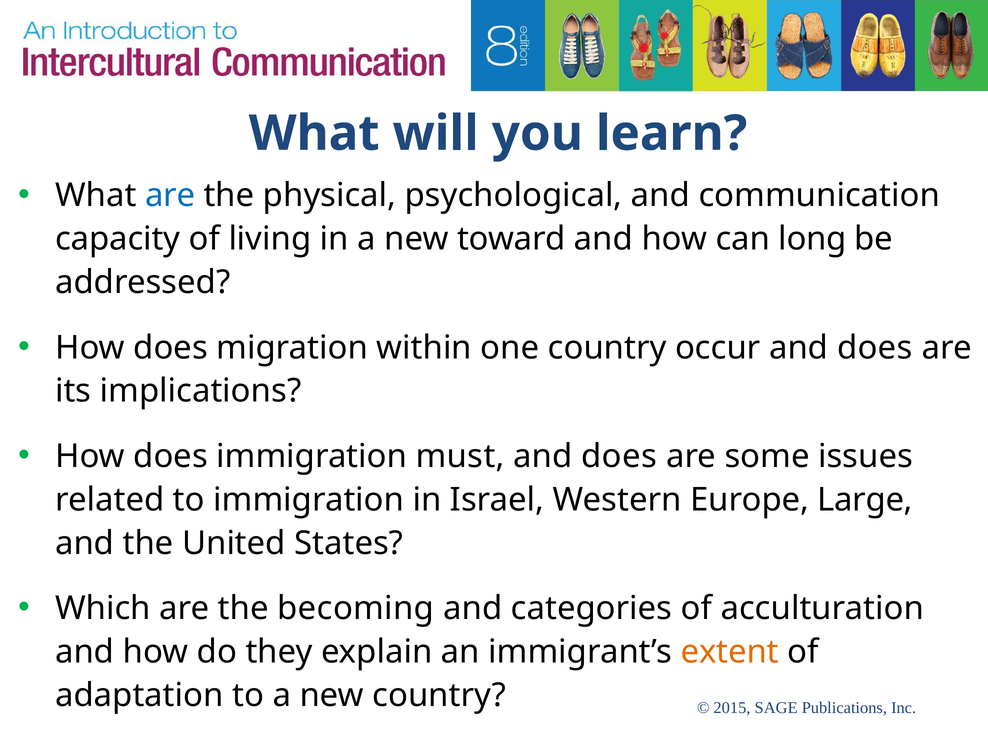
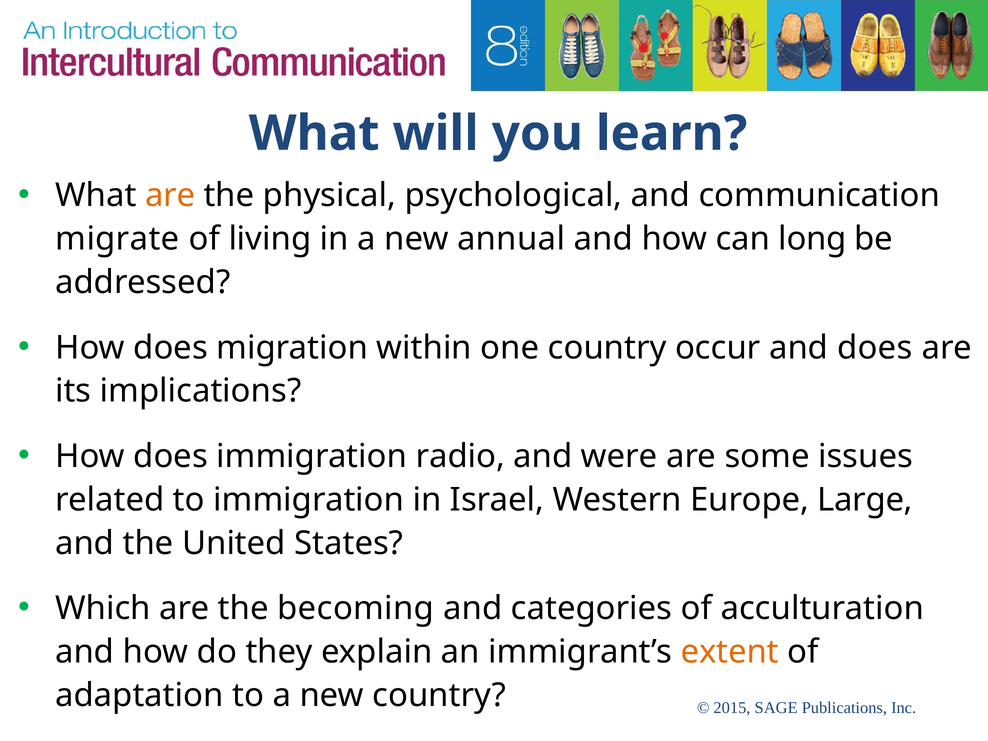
are colour: blue -> orange (170, 196)
capacity: capacity -> migrate (117, 239)
toward: toward -> annual (511, 239)
must: must -> radio (460, 456)
does: does -> were (619, 456)
